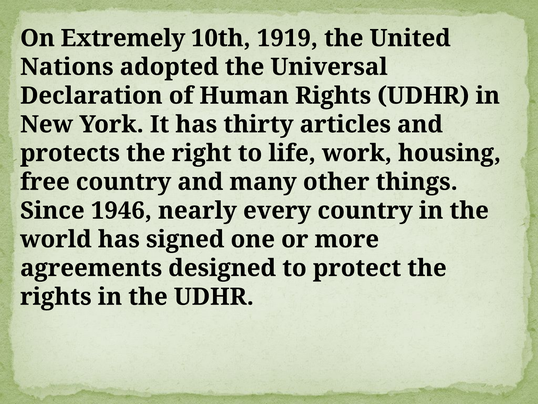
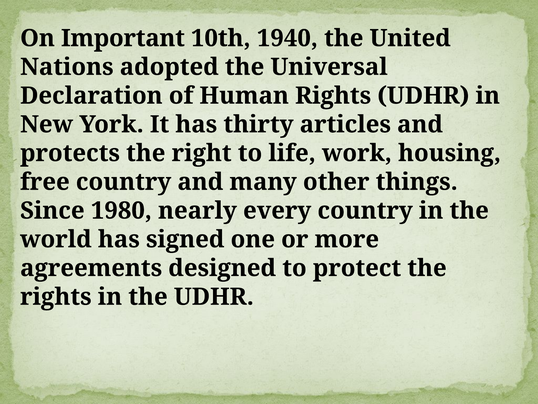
Extremely: Extremely -> Important (123, 38)
1919: 1919 -> 1940 (287, 38)
1946: 1946 -> 1980 (121, 210)
